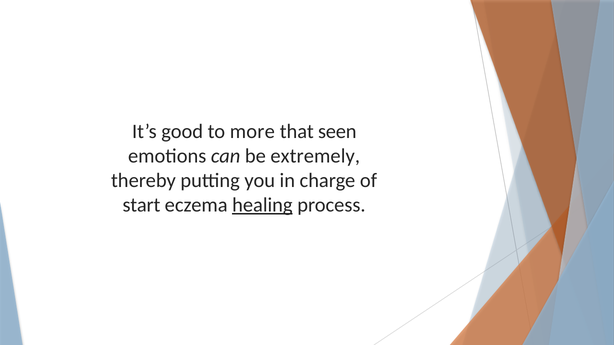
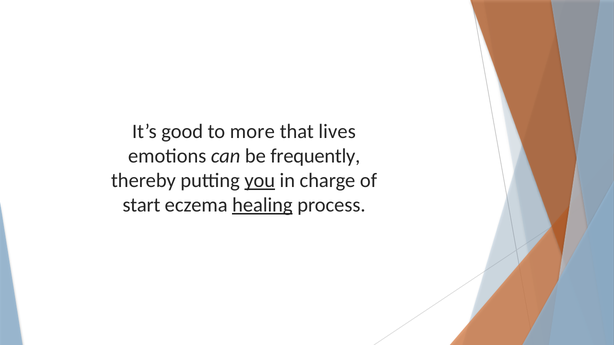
seen: seen -> lives (337, 131)
extremely: extremely -> frequently (315, 156)
you underline: none -> present (260, 181)
